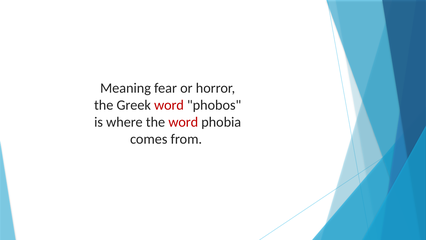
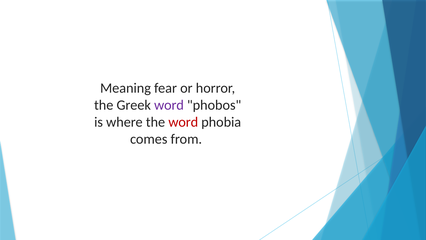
word colour: red -> purple (169, 105)
